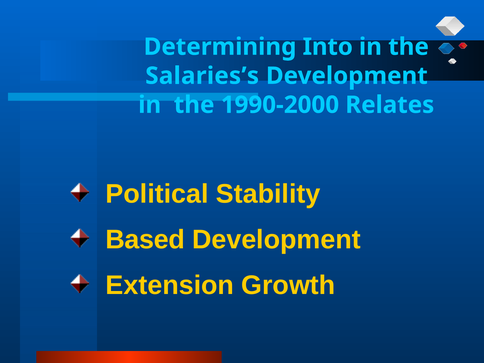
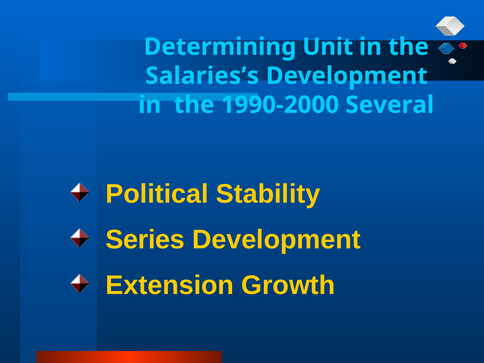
Into: Into -> Unit (328, 47)
Relates: Relates -> Several (390, 105)
Based: Based -> Series (145, 240)
